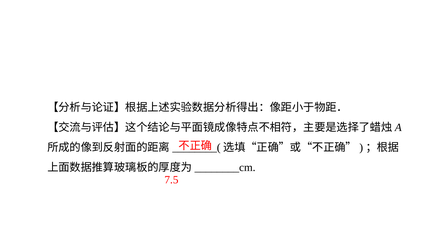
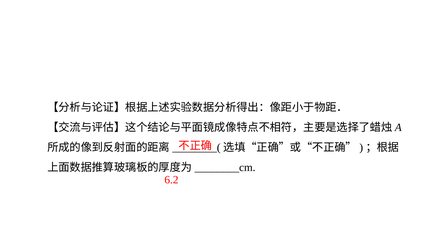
7.5: 7.5 -> 6.2 (171, 180)
